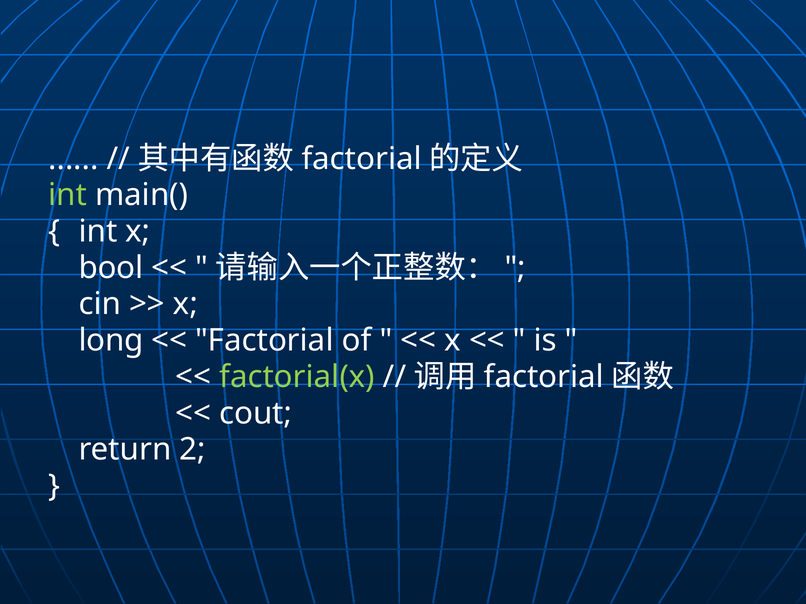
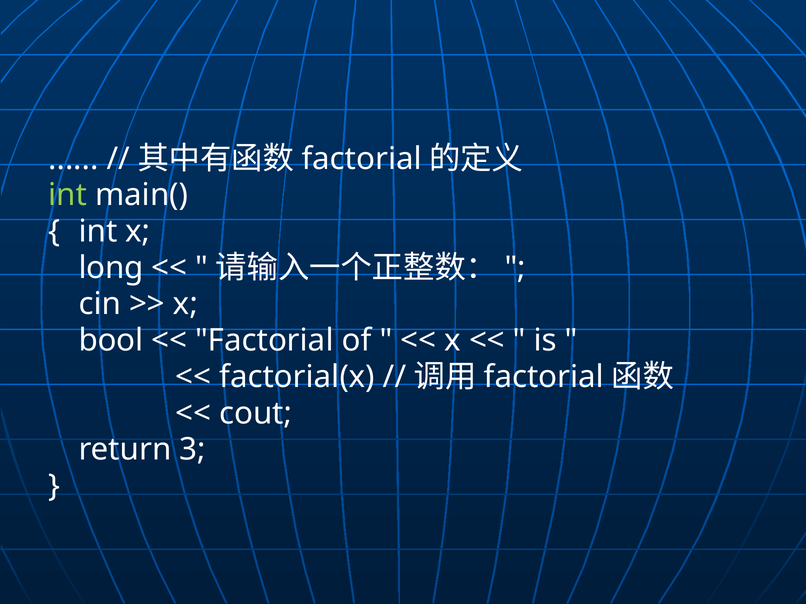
bool: bool -> long (111, 268)
long: long -> bool (111, 341)
factorial(x colour: light green -> white (297, 377)
2: 2 -> 3 (193, 450)
